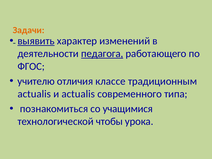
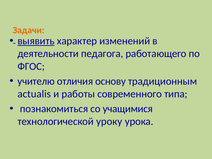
педагога underline: present -> none (102, 54)
классе: классе -> основу (111, 81)
и actualis: actualis -> работы (78, 94)
чтобы: чтобы -> уроку (109, 121)
